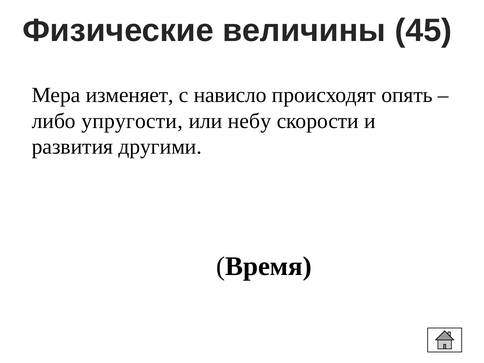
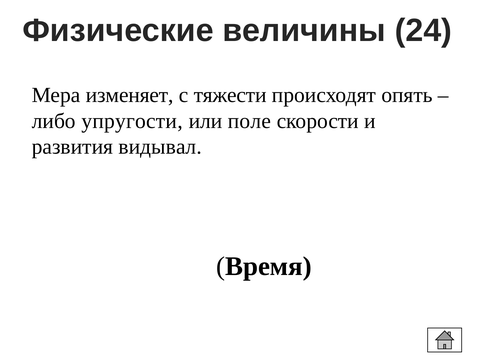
45: 45 -> 24 (423, 31)
нависло: нависло -> тяжести (230, 95)
небу: небу -> поле (249, 121)
другими: другими -> видывал (160, 147)
